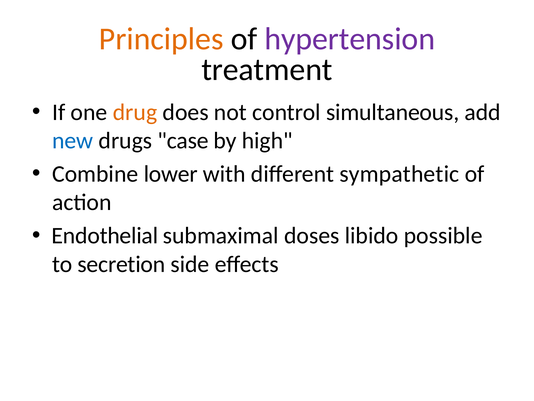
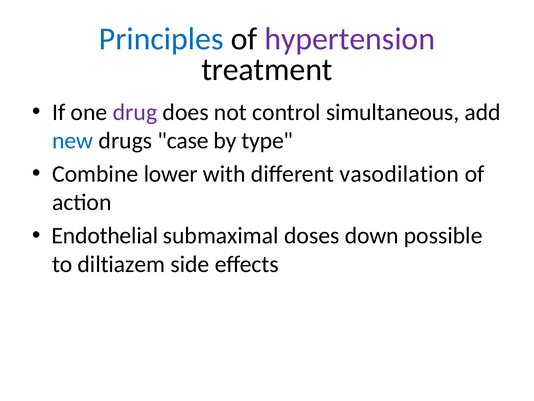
Principles colour: orange -> blue (161, 39)
drug colour: orange -> purple (135, 112)
high: high -> type (267, 141)
sympathetic: sympathetic -> vasodilation (399, 174)
libido: libido -> down (372, 235)
secretion: secretion -> diltiazem (121, 264)
